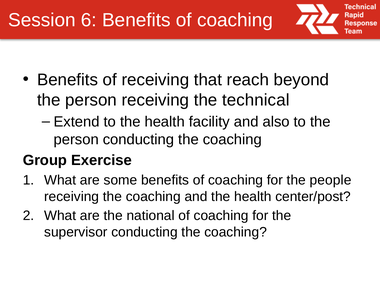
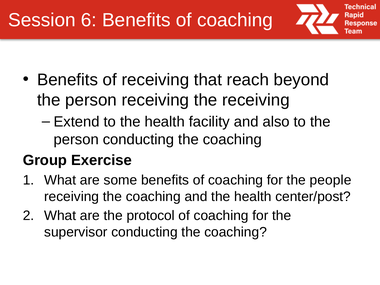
the technical: technical -> receiving (256, 100)
national: national -> protocol (151, 216)
